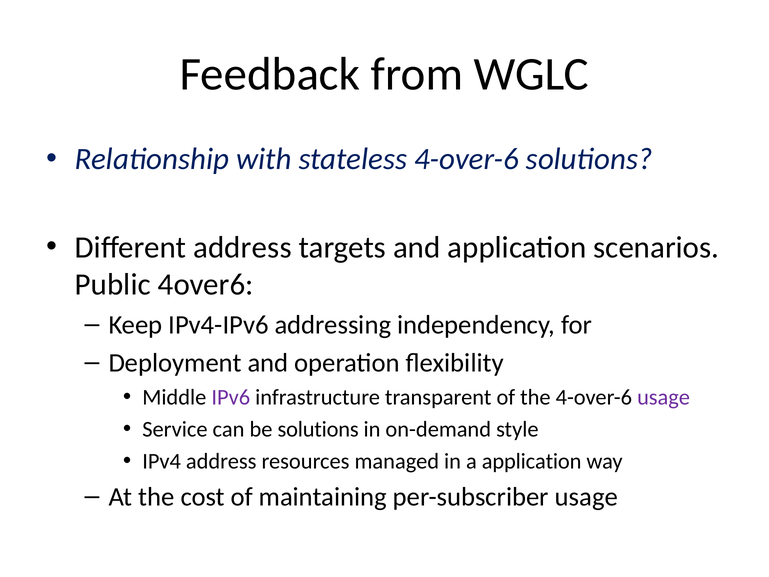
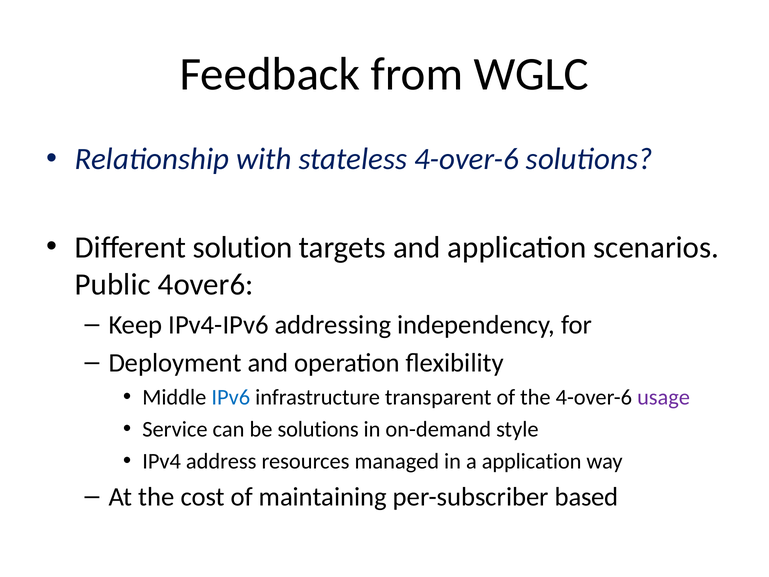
Different address: address -> solution (243, 247)
IPv6 colour: purple -> blue (231, 397)
per-subscriber usage: usage -> based (587, 497)
